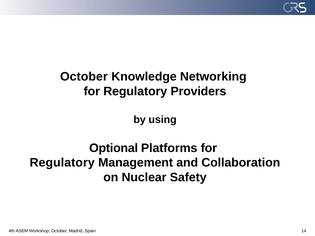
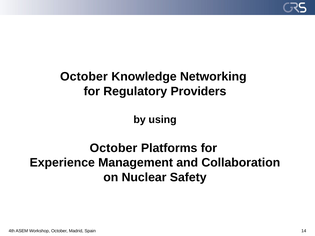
Optional: Optional -> October (113, 148)
Regulatory: Regulatory -> Experience (62, 163)
